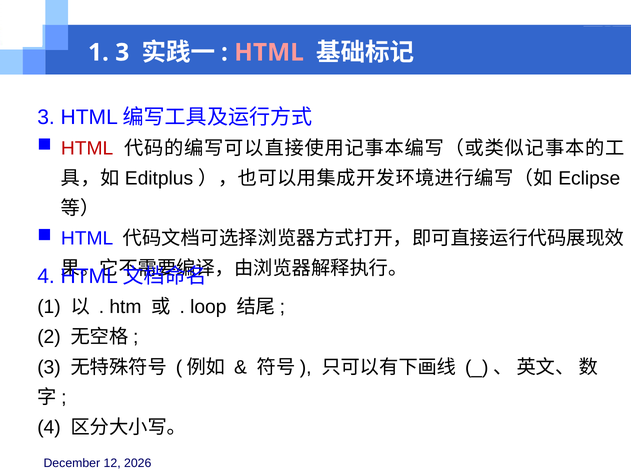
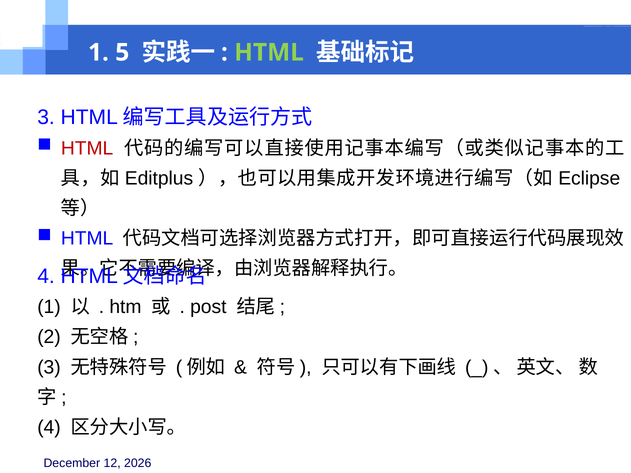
1 3: 3 -> 5 (122, 53)
HTML colour: pink -> light green (269, 53)
loop: loop -> post (208, 307)
